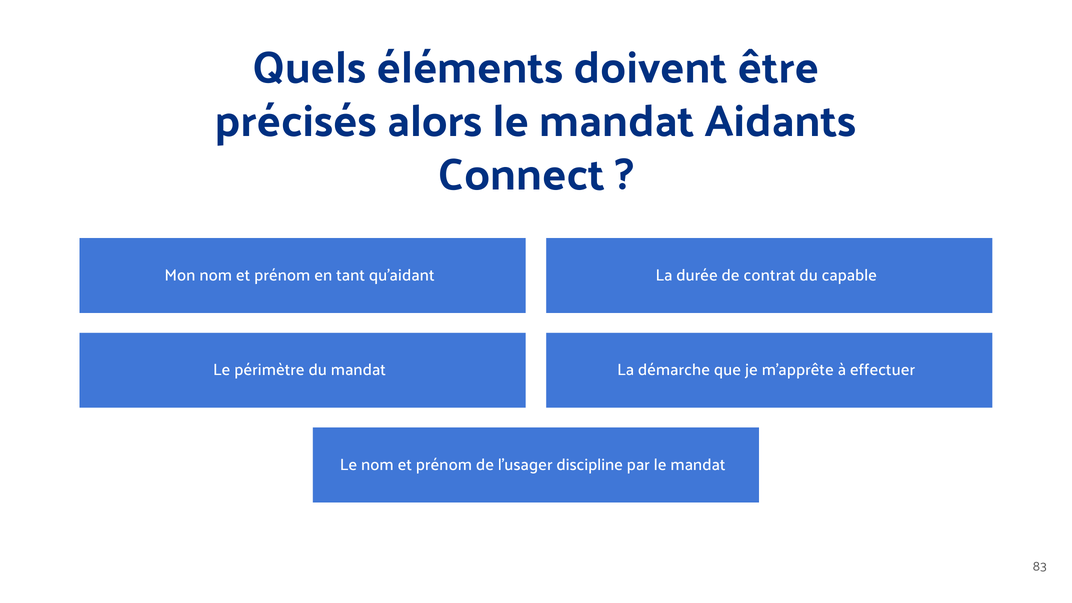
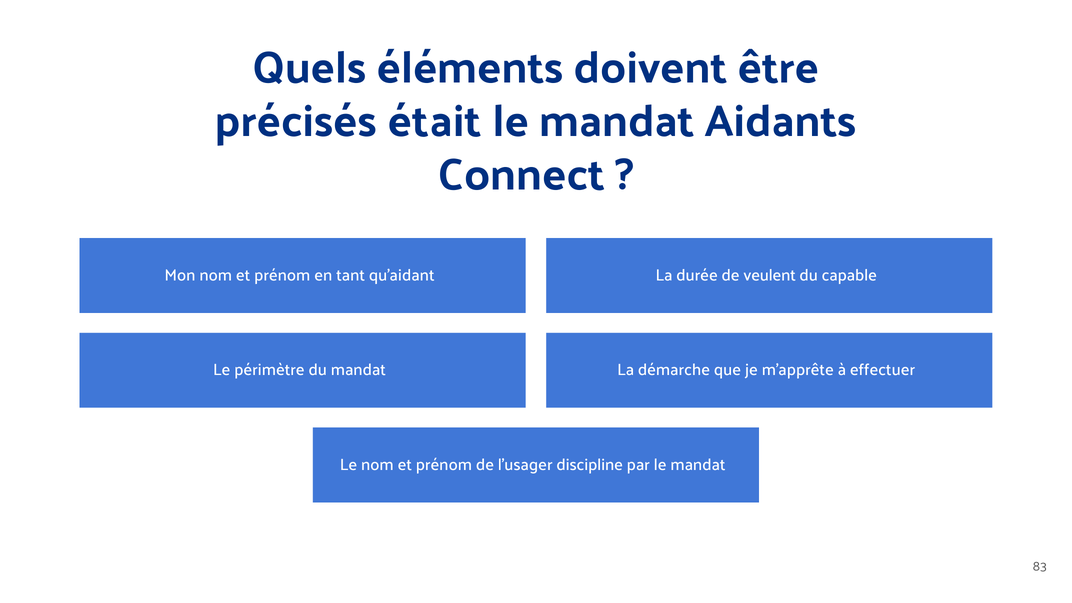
alors: alors -> était (435, 122)
contrat: contrat -> veulent (770, 275)
